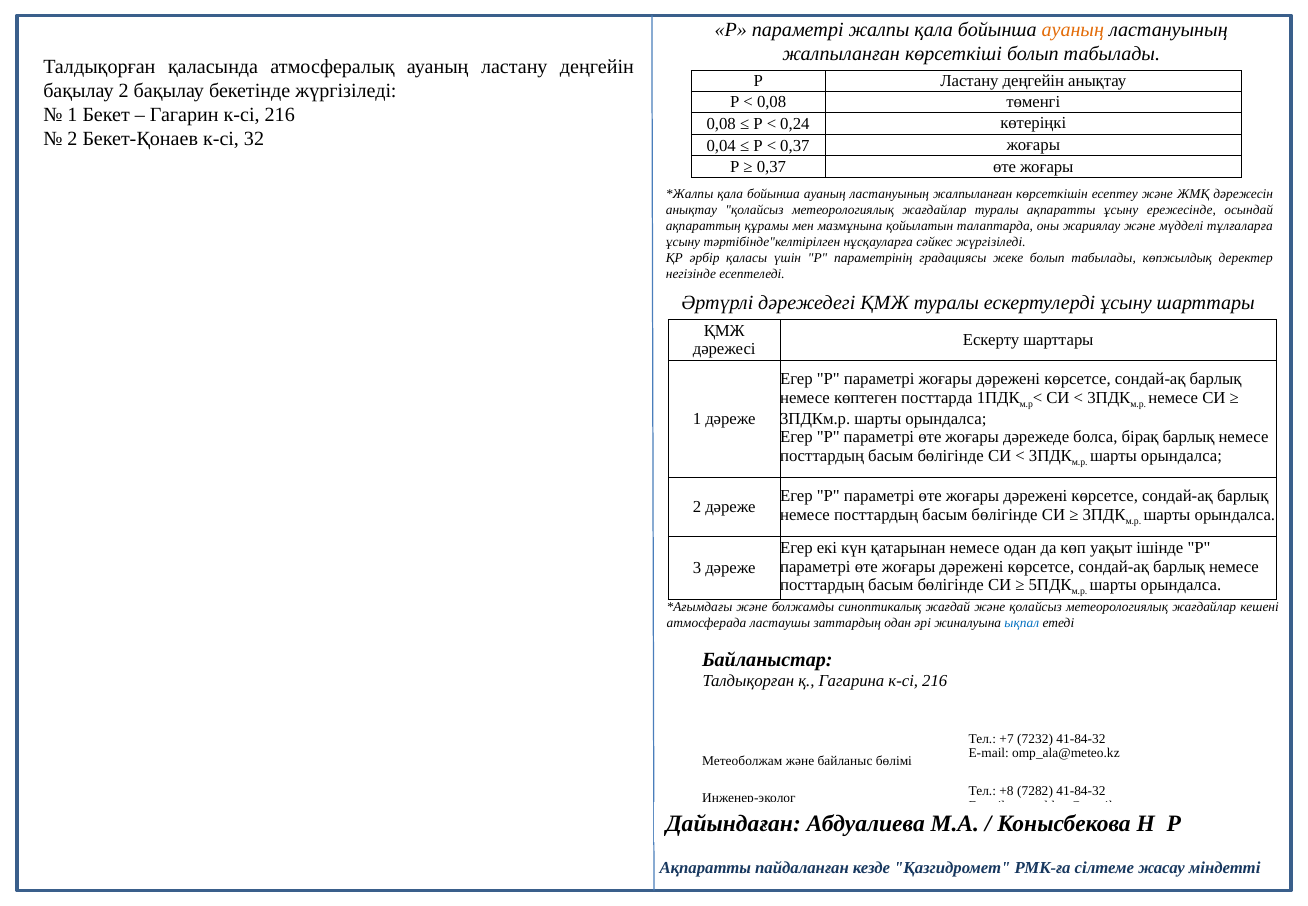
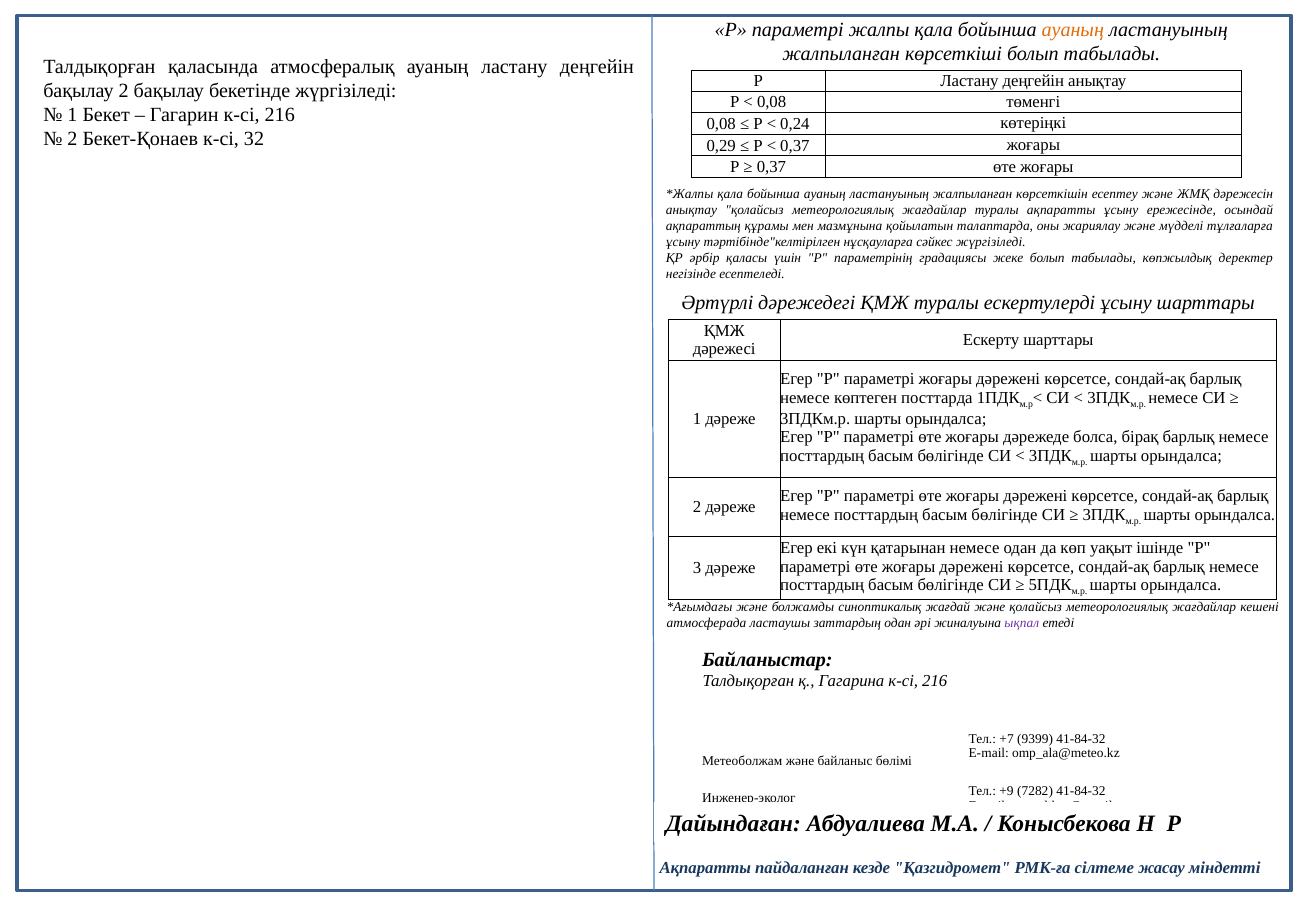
0,04: 0,04 -> 0,29 (721, 146)
ықпал colour: blue -> purple (1022, 623)
7232: 7232 -> 9399 (1035, 738)
+8: +8 -> +9 (1007, 791)
